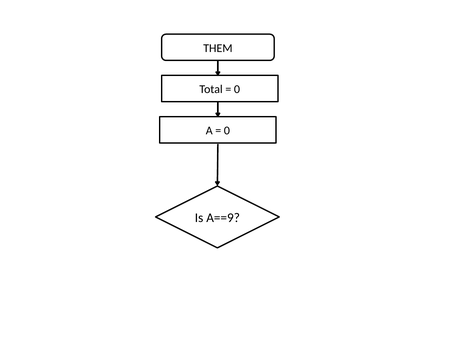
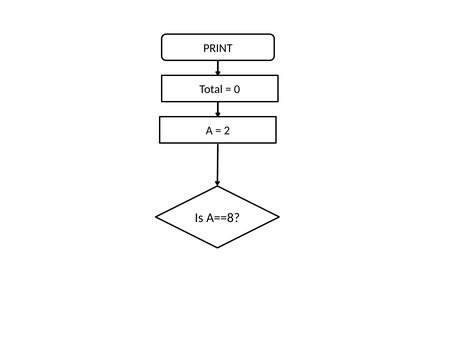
THEM: THEM -> PRINT (218, 48)
0: 0 -> 2 (227, 131)
A==9: A==9 -> A==8 (223, 218)
